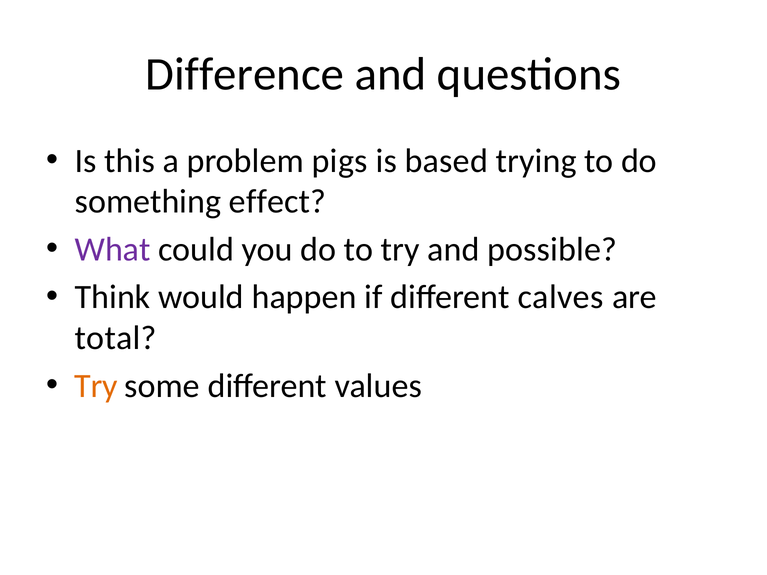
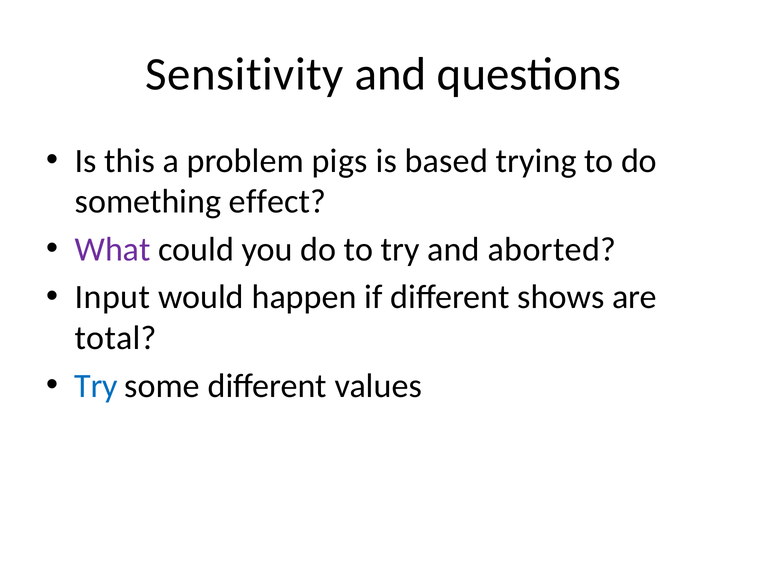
Difference: Difference -> Sensitivity (244, 74)
possible: possible -> aborted (552, 250)
Think: Think -> Input (112, 297)
calves: calves -> shows (561, 297)
Try colour: orange -> blue (96, 386)
